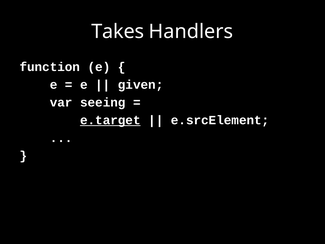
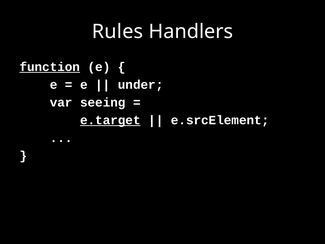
Takes: Takes -> Rules (118, 31)
function underline: none -> present (50, 67)
given: given -> under (141, 85)
